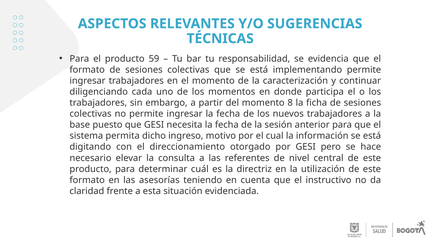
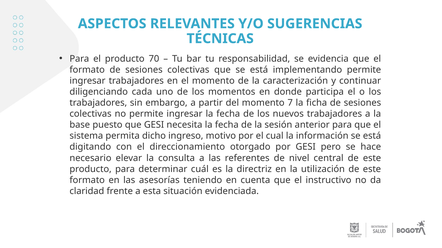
59: 59 -> 70 (154, 59)
8: 8 -> 7 (290, 103)
